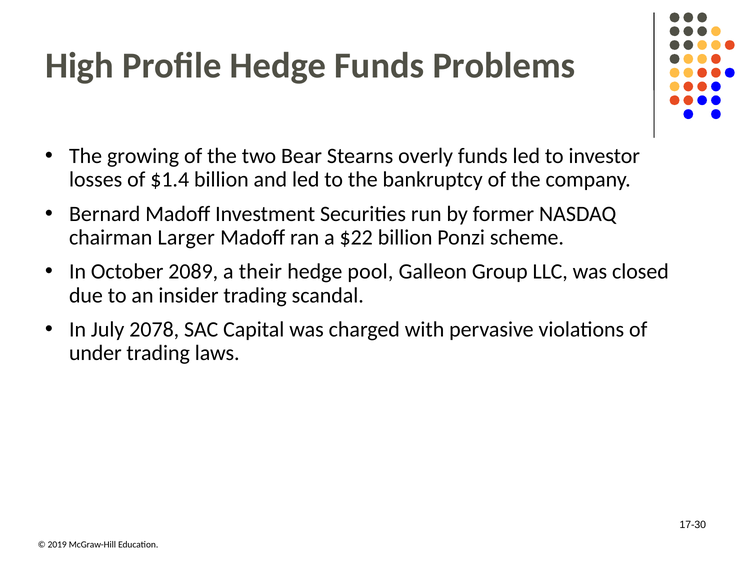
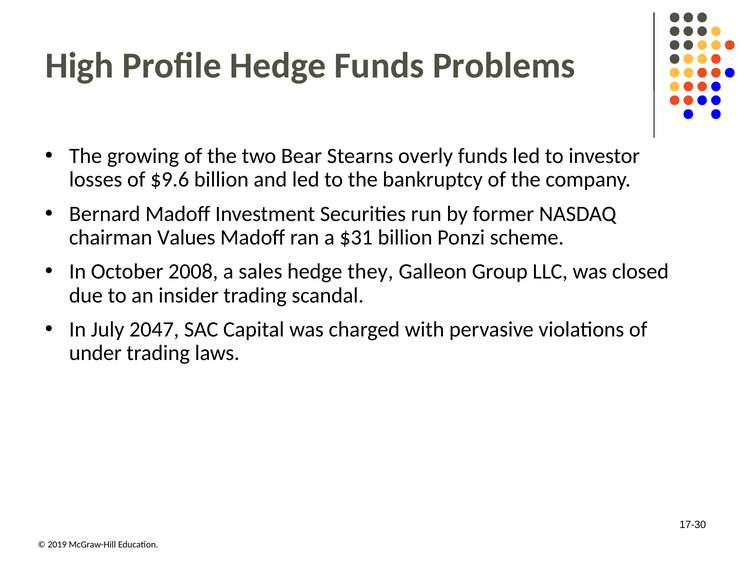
$1.4: $1.4 -> $9.6 (170, 179)
Larger: Larger -> Values (186, 237)
$22: $22 -> $31 (356, 237)
2089: 2089 -> 2008 (193, 271)
their: their -> sales (260, 271)
pool: pool -> they (370, 271)
2078: 2078 -> 2047 (154, 329)
